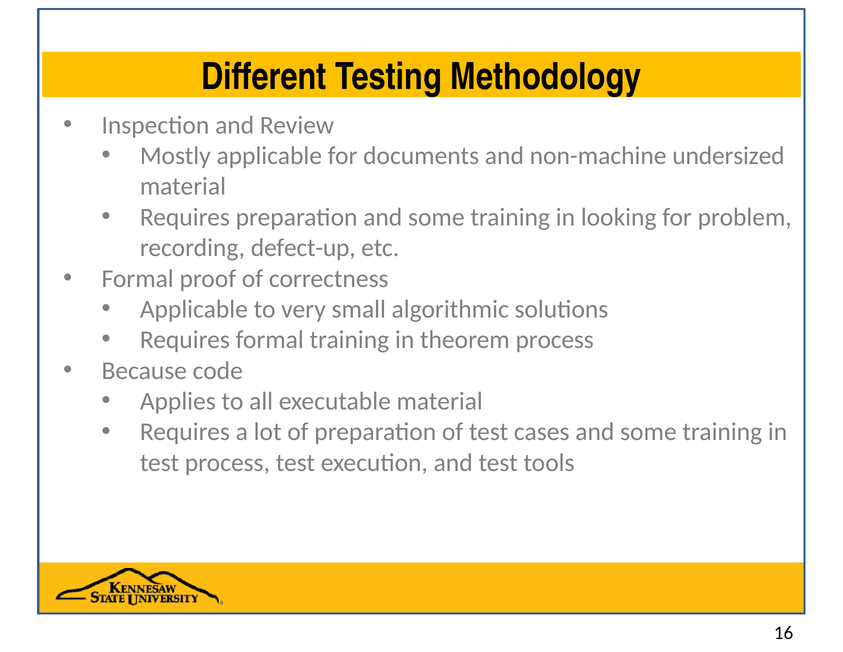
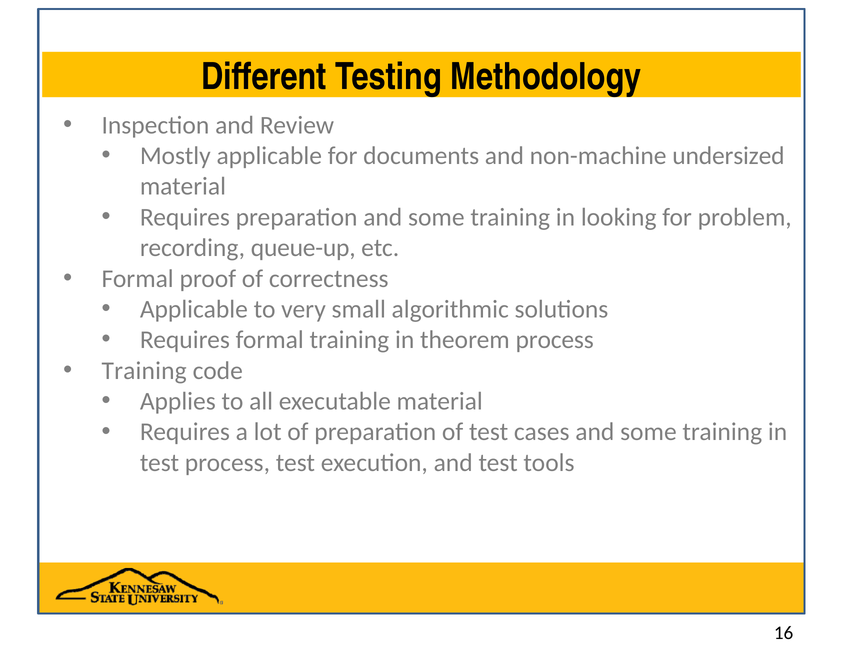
defect-up: defect-up -> queue-up (303, 248)
Because: Because -> Training (144, 370)
